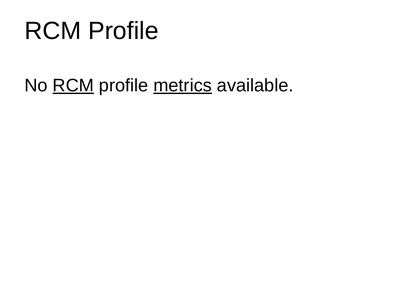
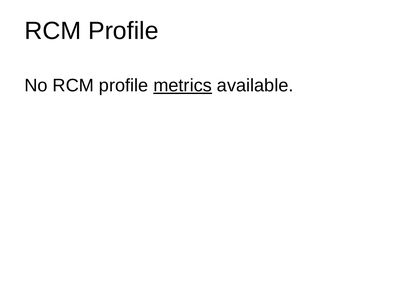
RCM underline: present -> none (73, 86)
